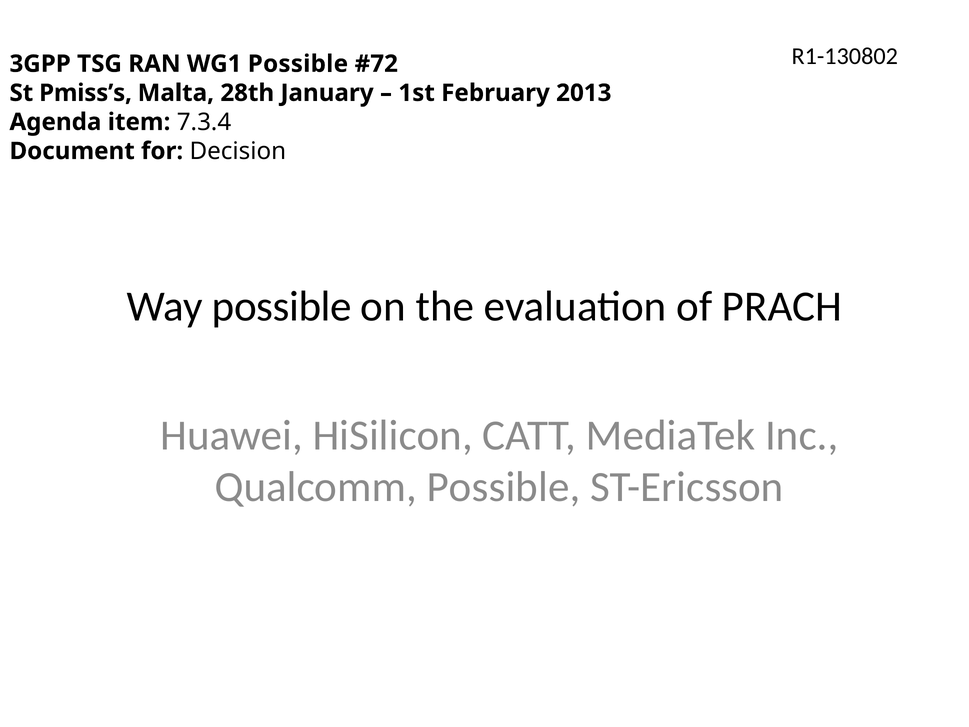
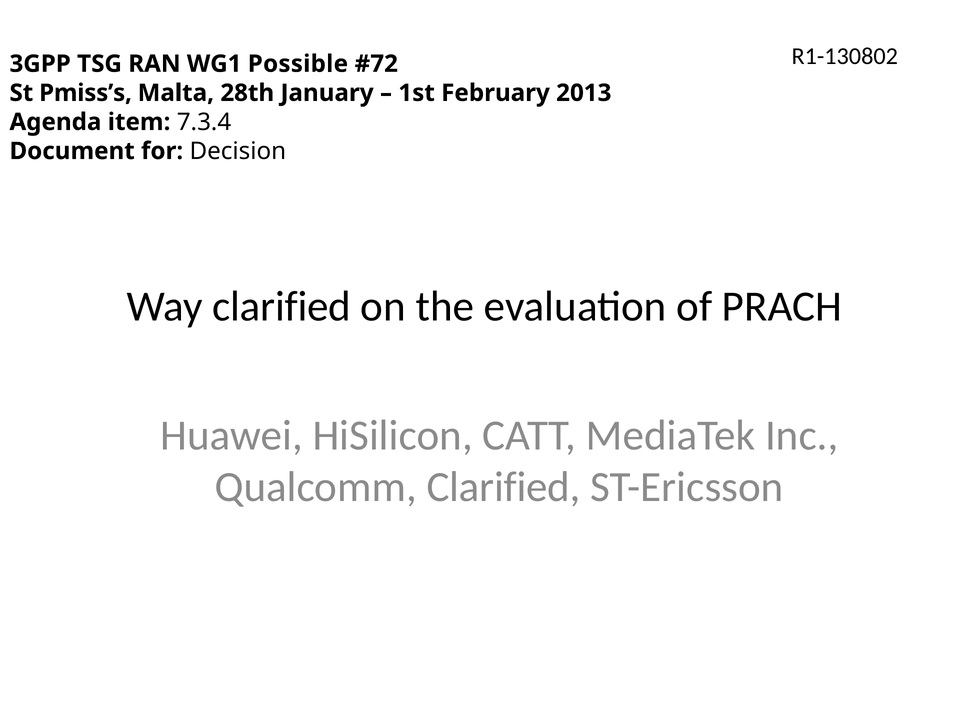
Way possible: possible -> clarified (282, 307)
Qualcomm Possible: Possible -> Clarified (504, 487)
